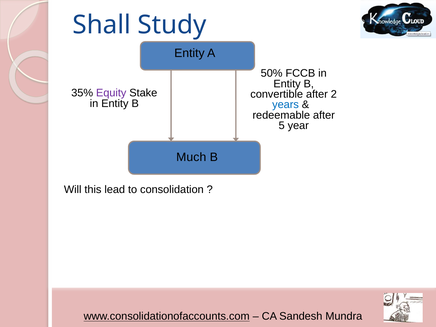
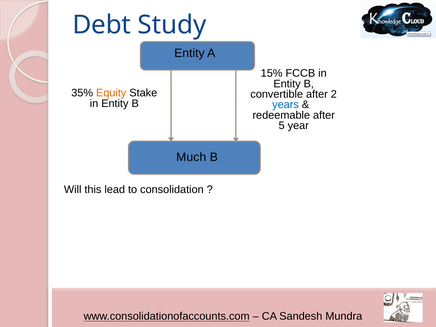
Shall: Shall -> Debt (102, 25)
50%: 50% -> 15% (272, 73)
Equity colour: purple -> orange (111, 93)
